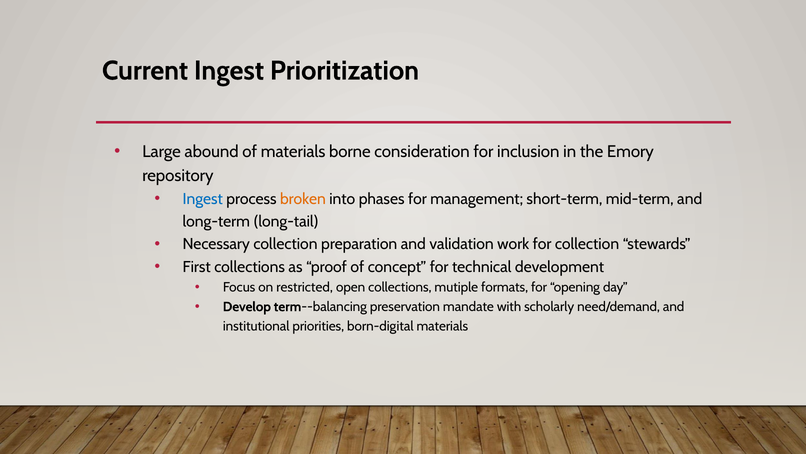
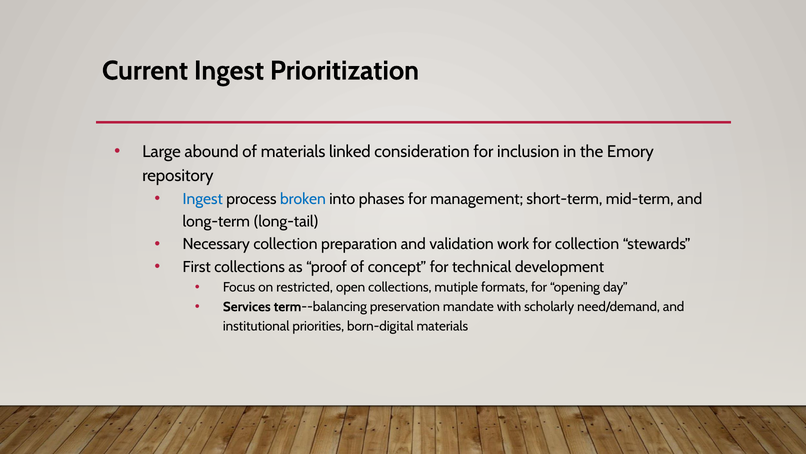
borne: borne -> linked (350, 152)
broken colour: orange -> blue (303, 199)
Develop: Develop -> Services (247, 306)
